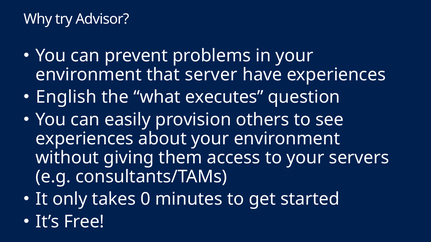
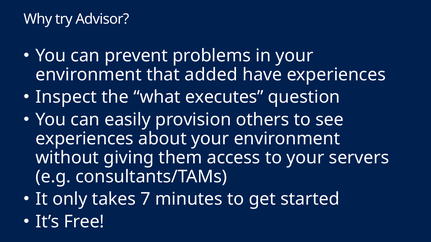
server: server -> added (211, 75)
English: English -> Inspect (66, 97)
0: 0 -> 7 (146, 199)
